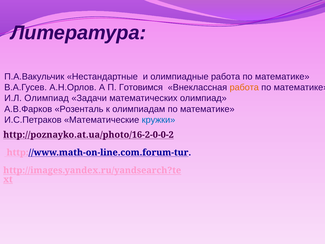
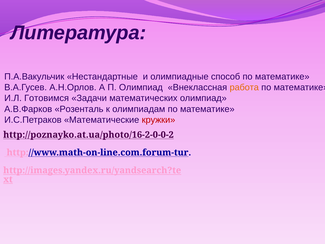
олимпиадные работа: работа -> способ (226, 76)
П Готовимся: Готовимся -> Олимпиад (141, 87)
И.Л Олимпиад: Олимпиад -> Готовимся (47, 98)
кружки colour: blue -> red (158, 120)
